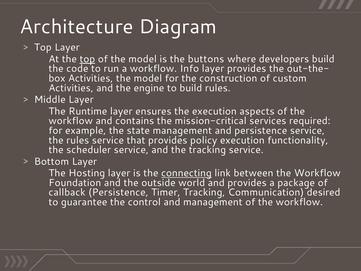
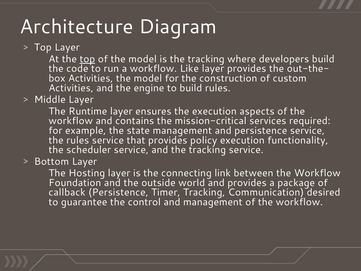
is the buttons: buttons -> tracking (206, 59)
Info: Info -> Like (189, 69)
connecting underline: present -> none (186, 173)
